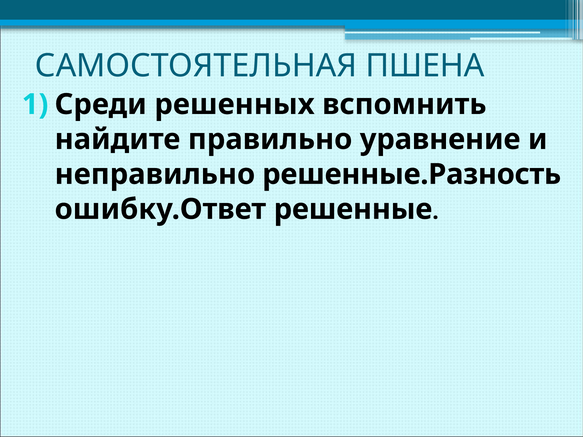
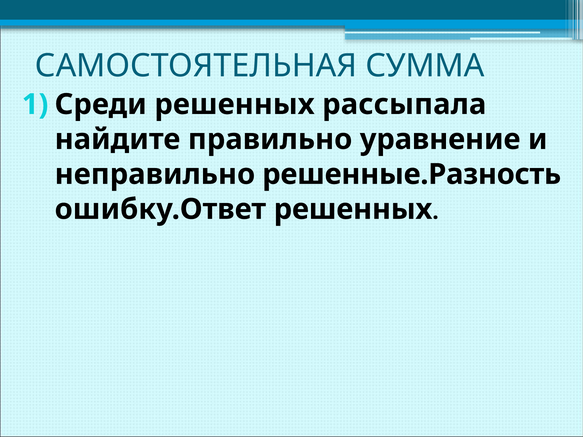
ПШЕНА: ПШЕНА -> СУММА (425, 66)
вспомнить: вспомнить -> рассыпала (404, 104)
ошибку.Ответ решенные: решенные -> решенных (353, 209)
